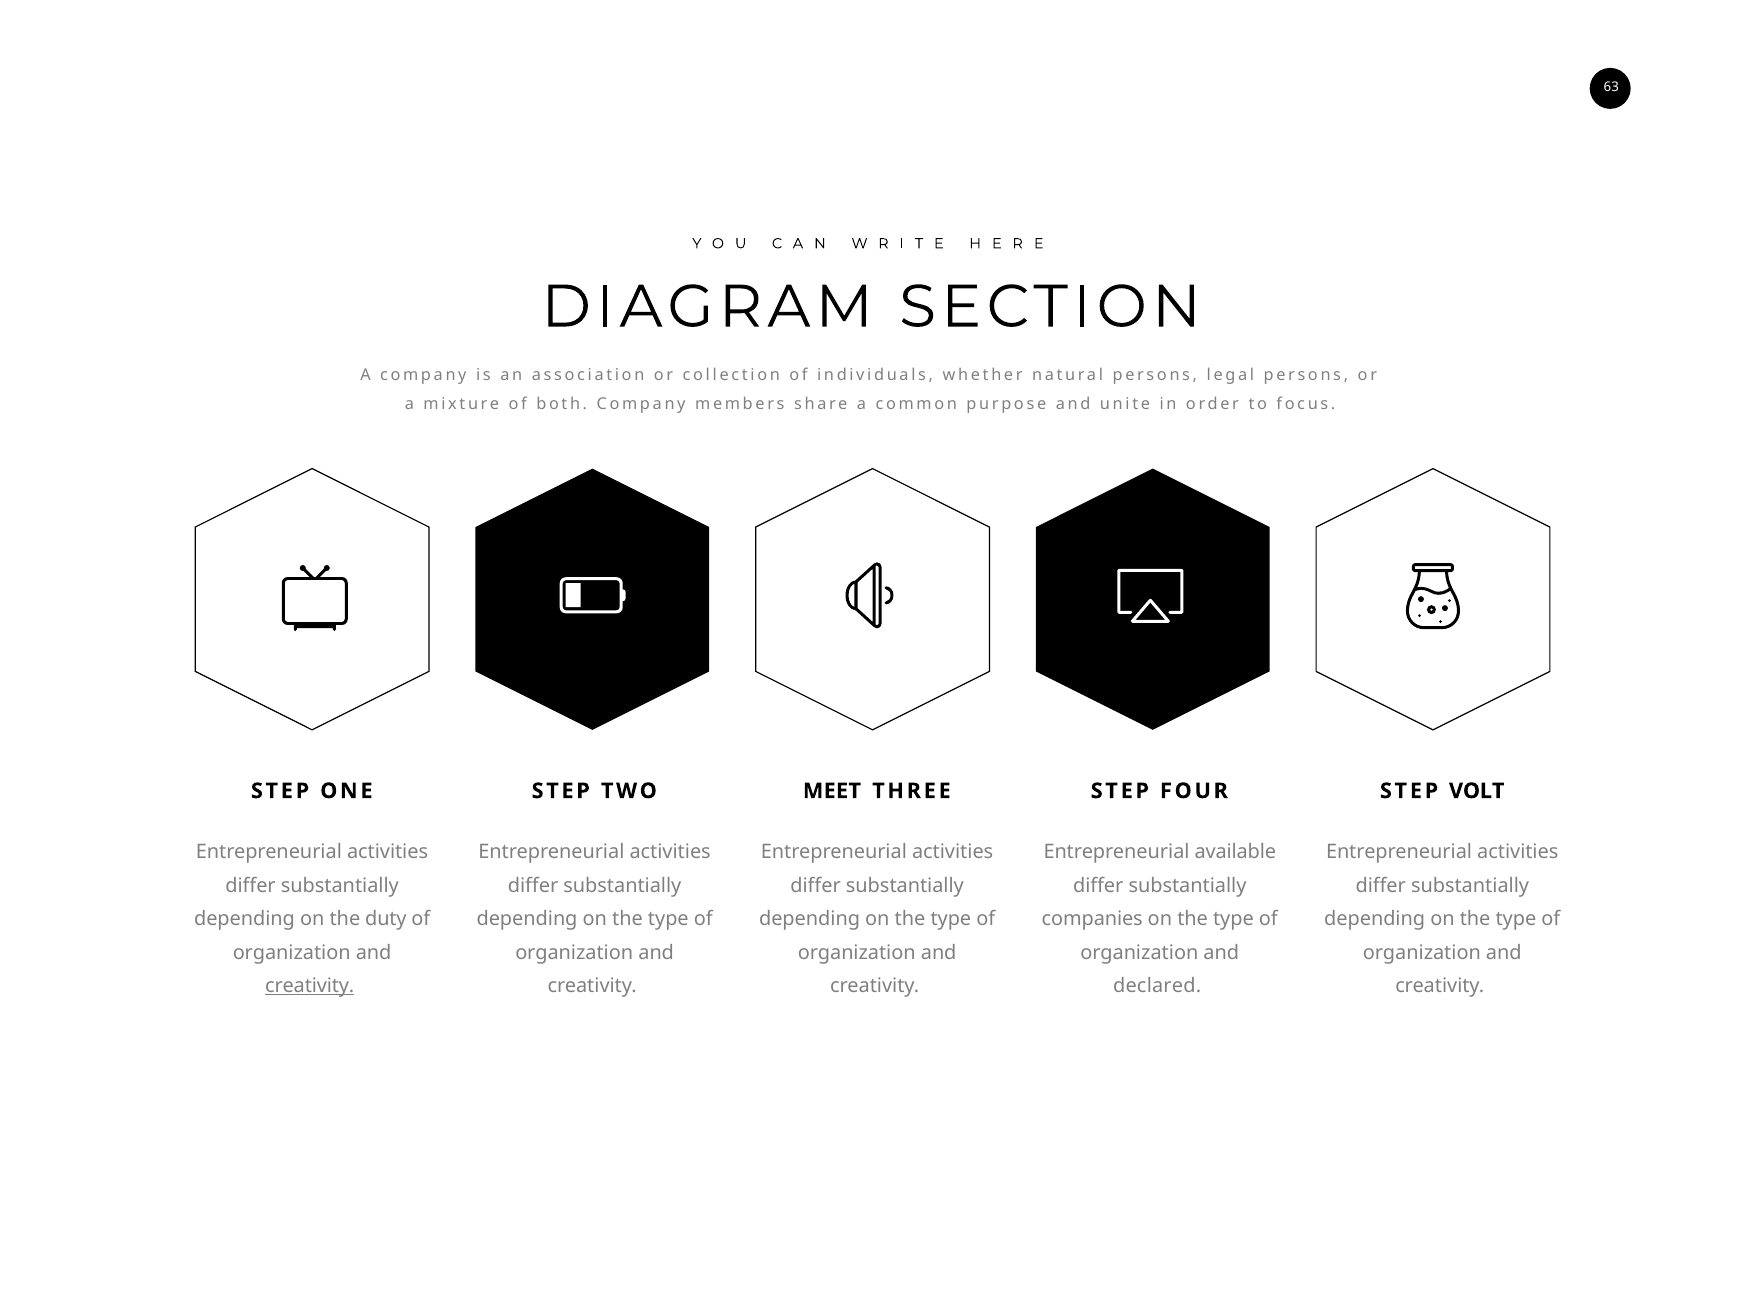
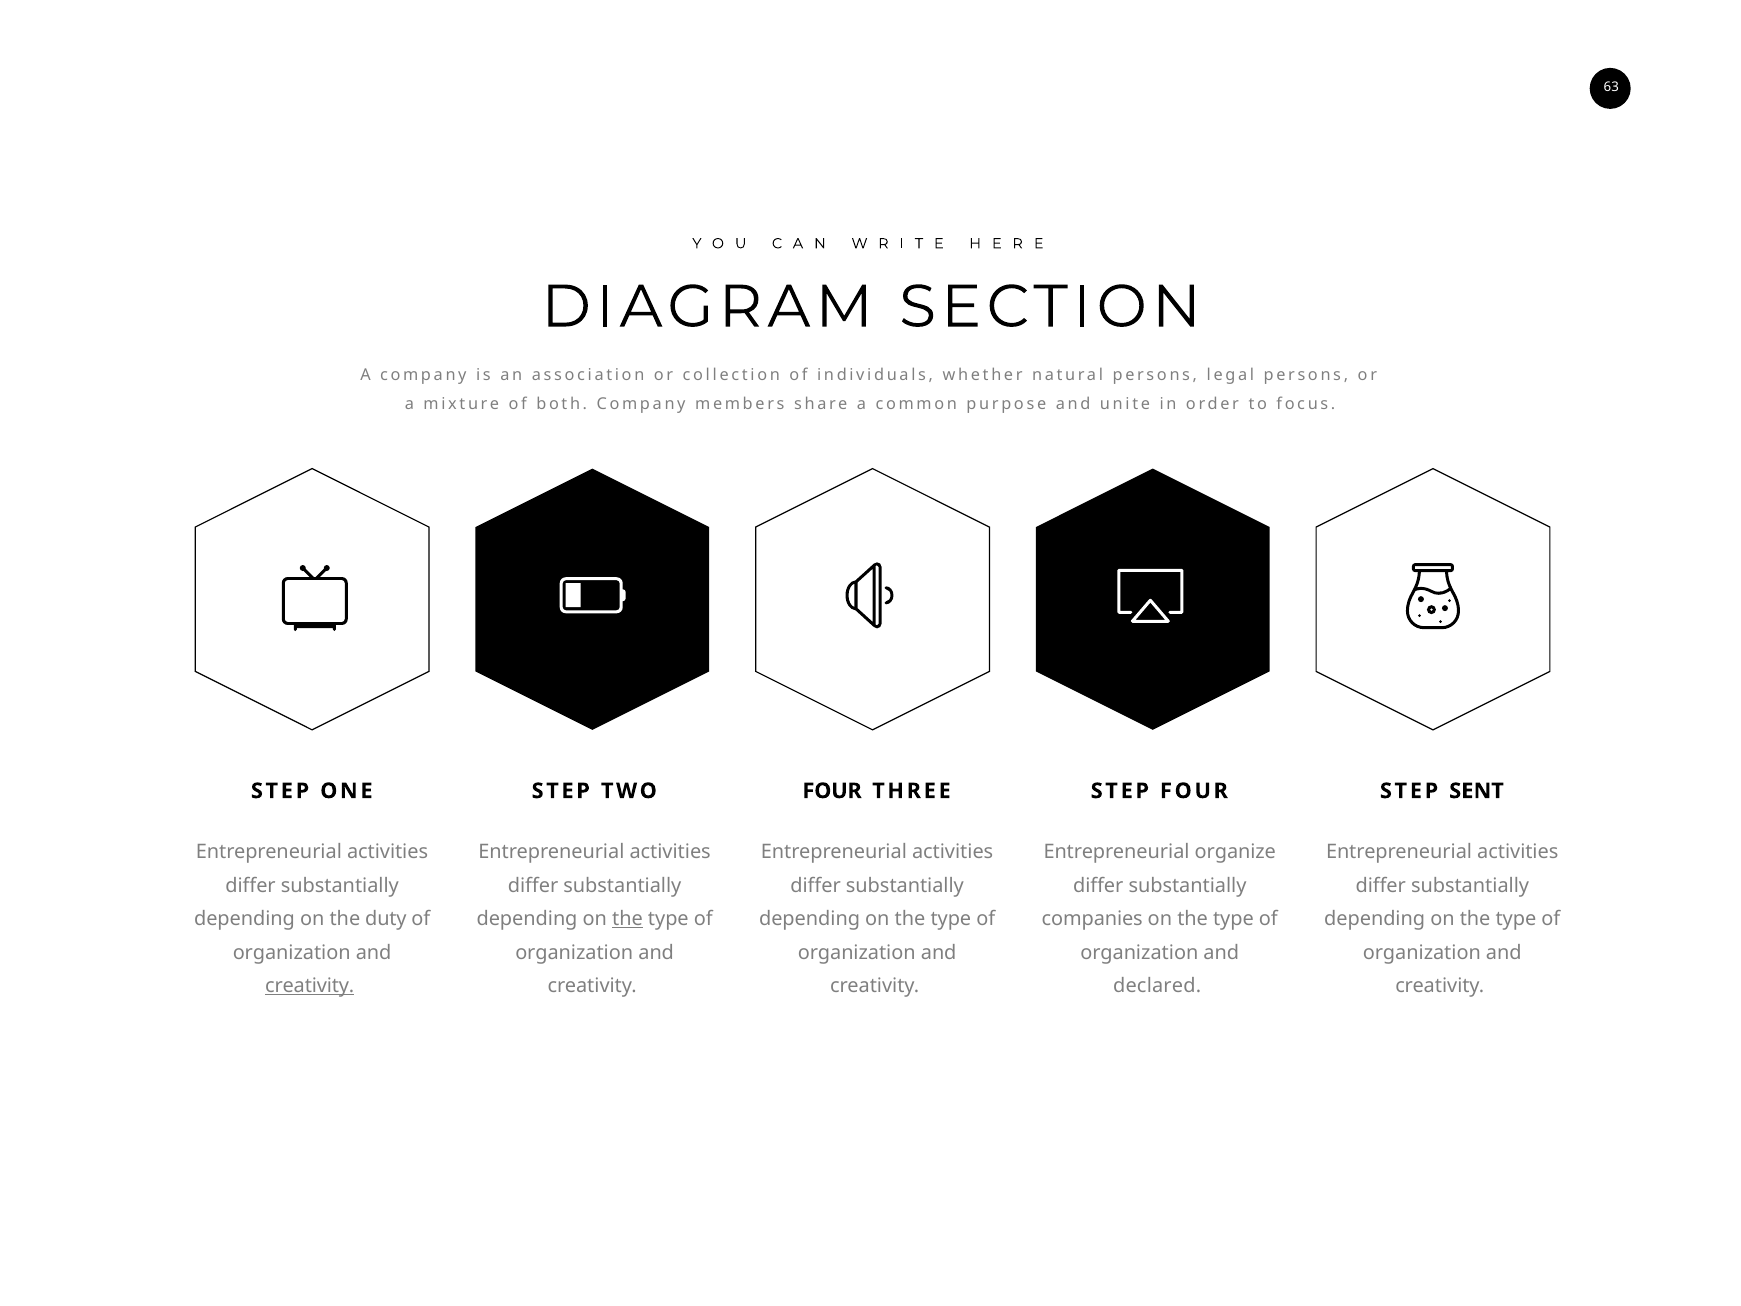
MEET: MEET -> FOUR (832, 791)
VOLT: VOLT -> SENT (1477, 791)
available: available -> organize (1235, 852)
the underline: none -> present (628, 919)
